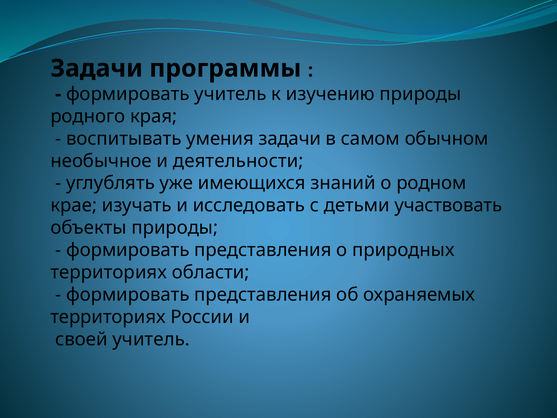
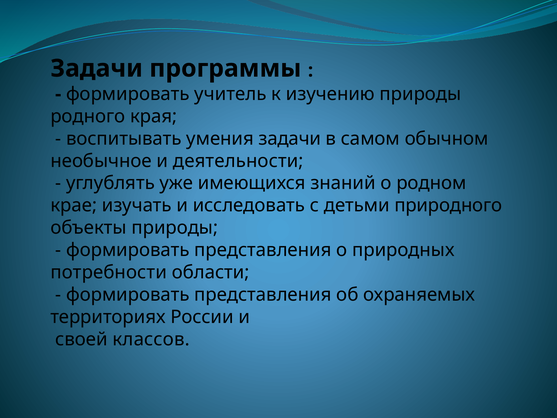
участвовать: участвовать -> природного (448, 205)
территориях: территориях -> потребности (109, 272)
своей учитель: учитель -> классов (151, 339)
